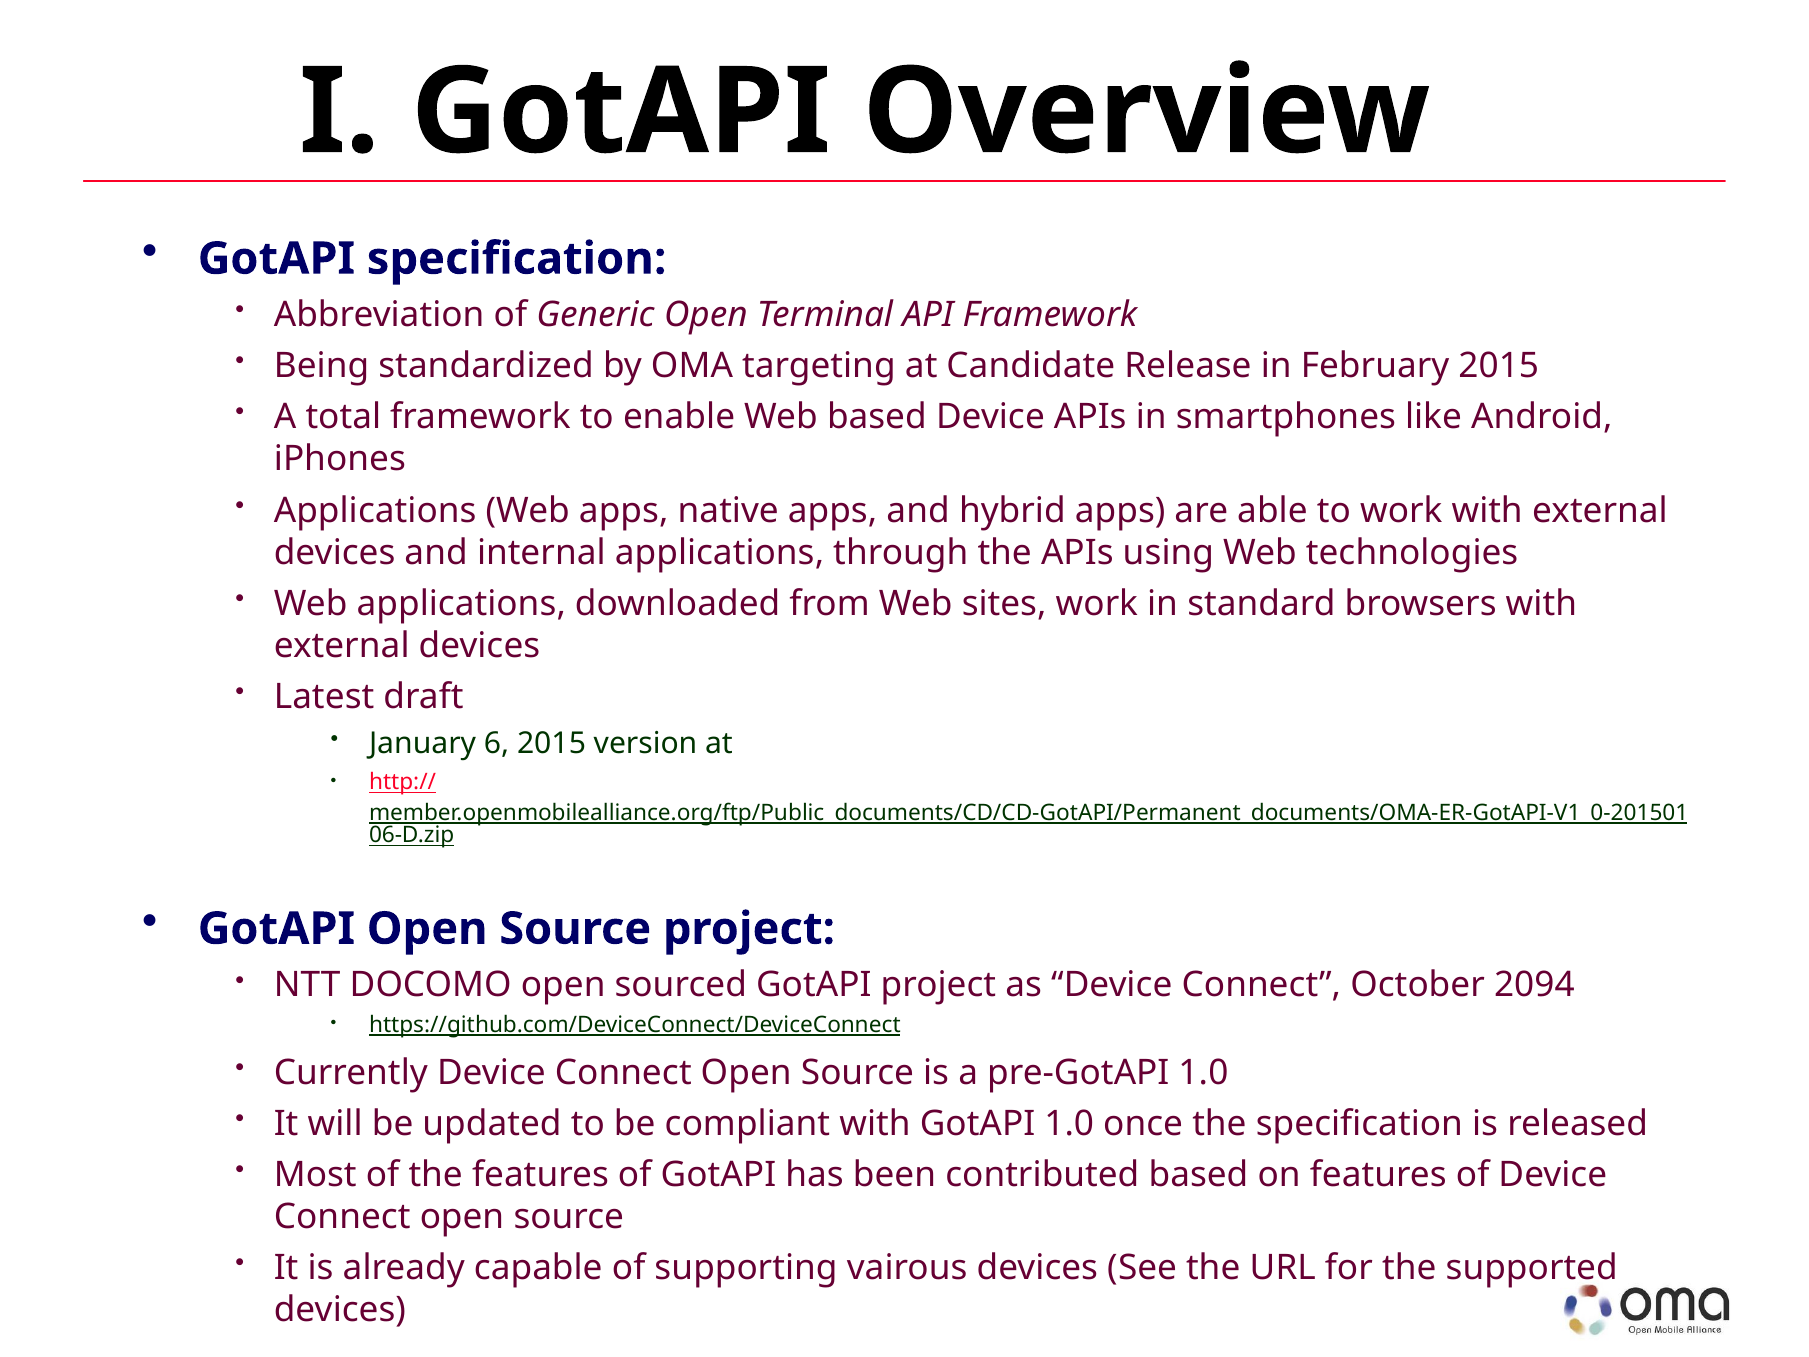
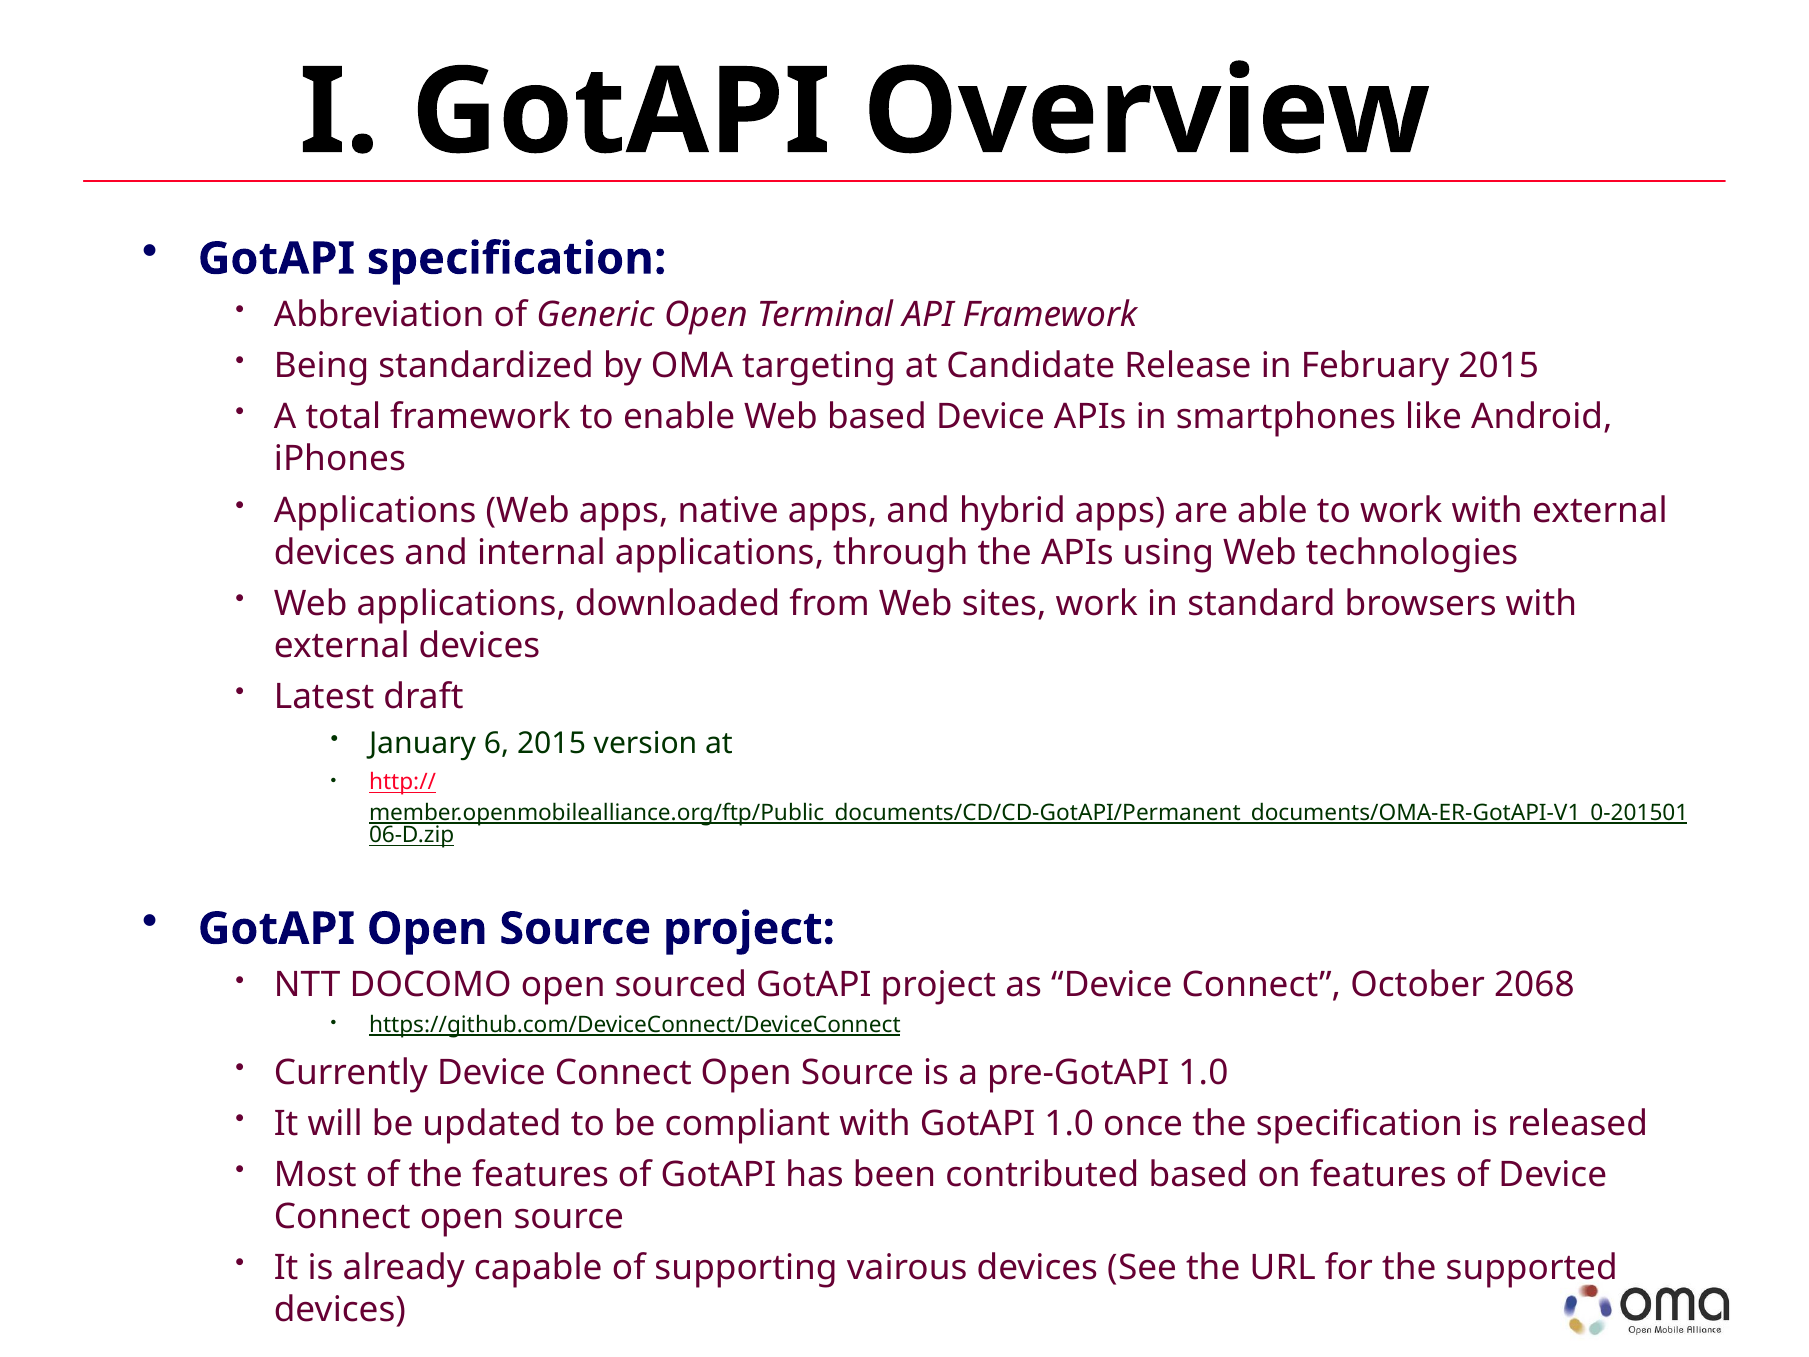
2094: 2094 -> 2068 (1534, 985)
